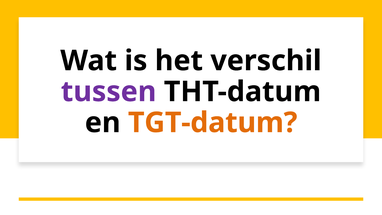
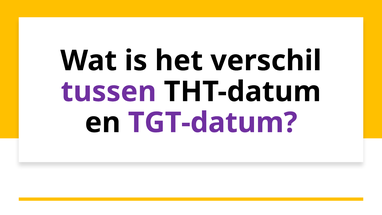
TGT-datum colour: orange -> purple (213, 123)
